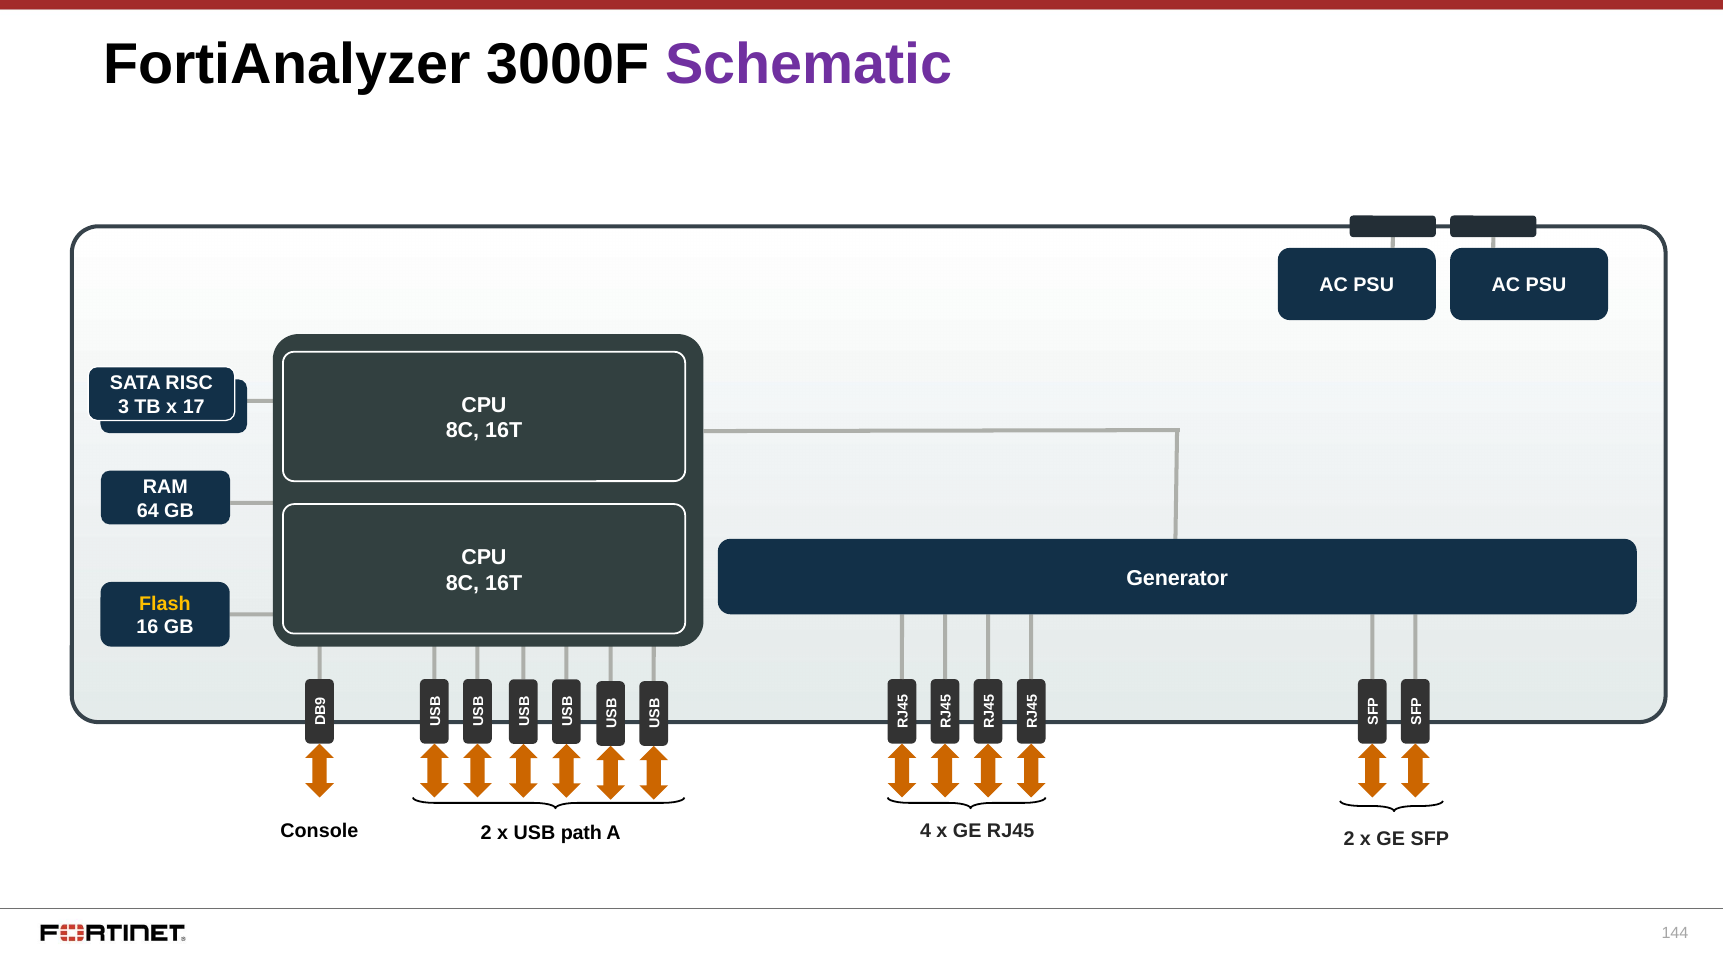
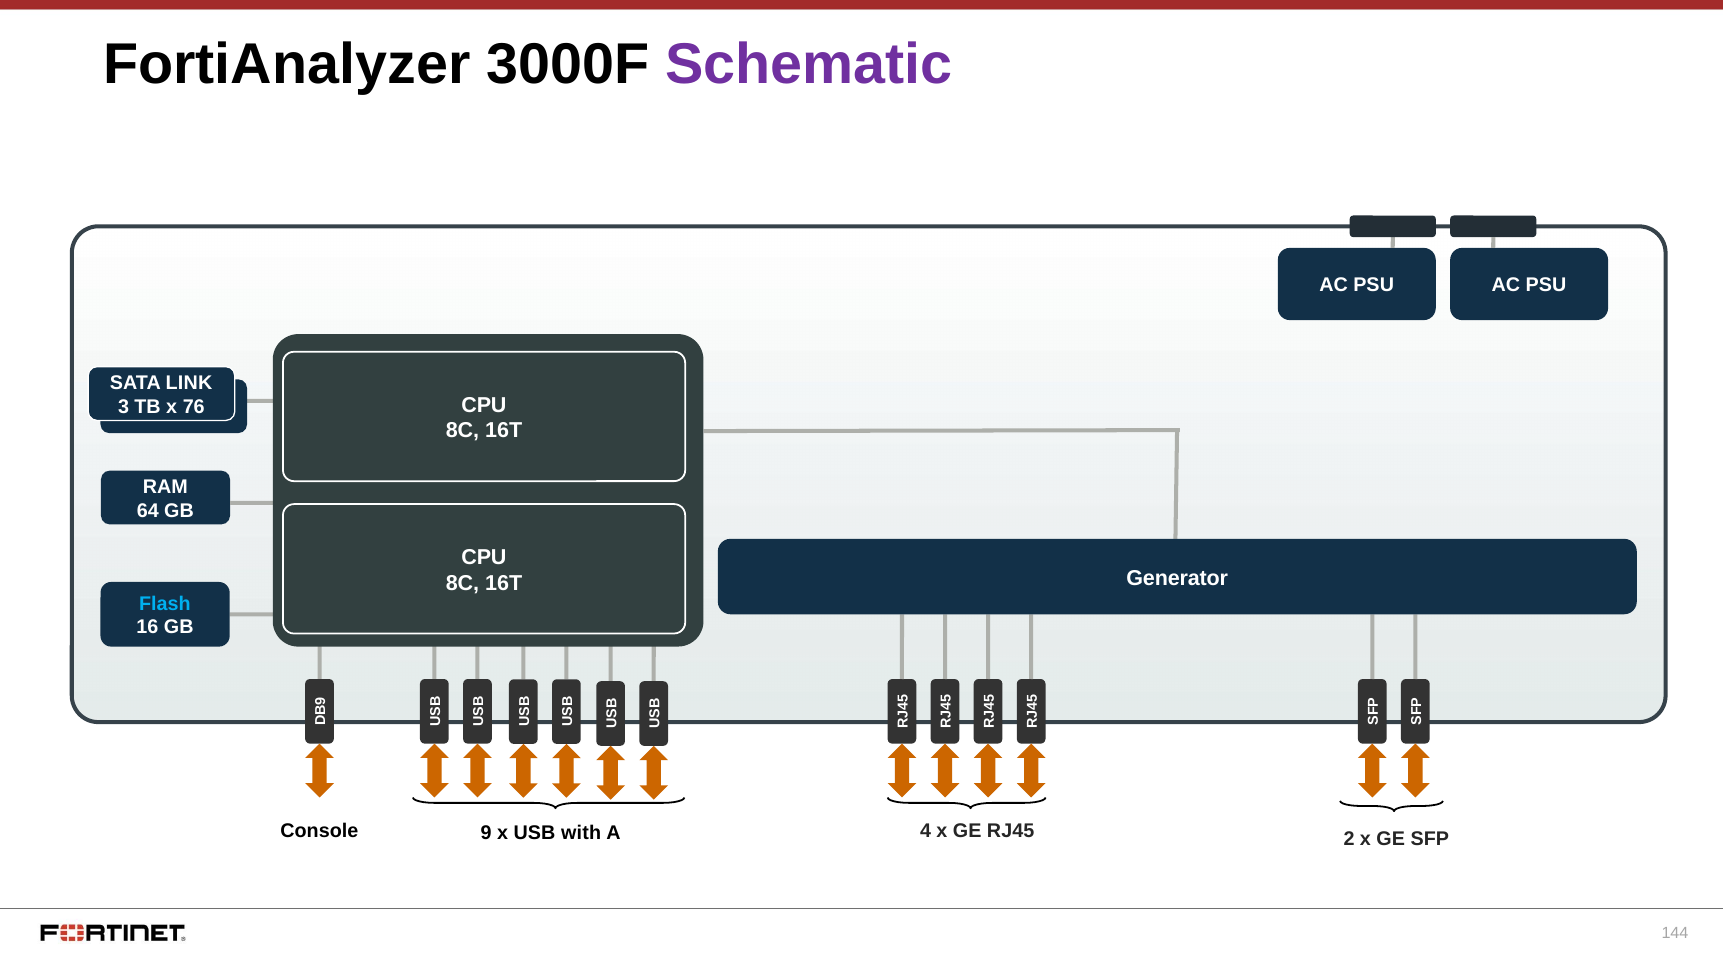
RISC: RISC -> LINK (189, 383)
17: 17 -> 76 (194, 406)
Flash colour: yellow -> light blue (165, 603)
Console 2: 2 -> 9 (486, 832)
path: path -> with (581, 832)
